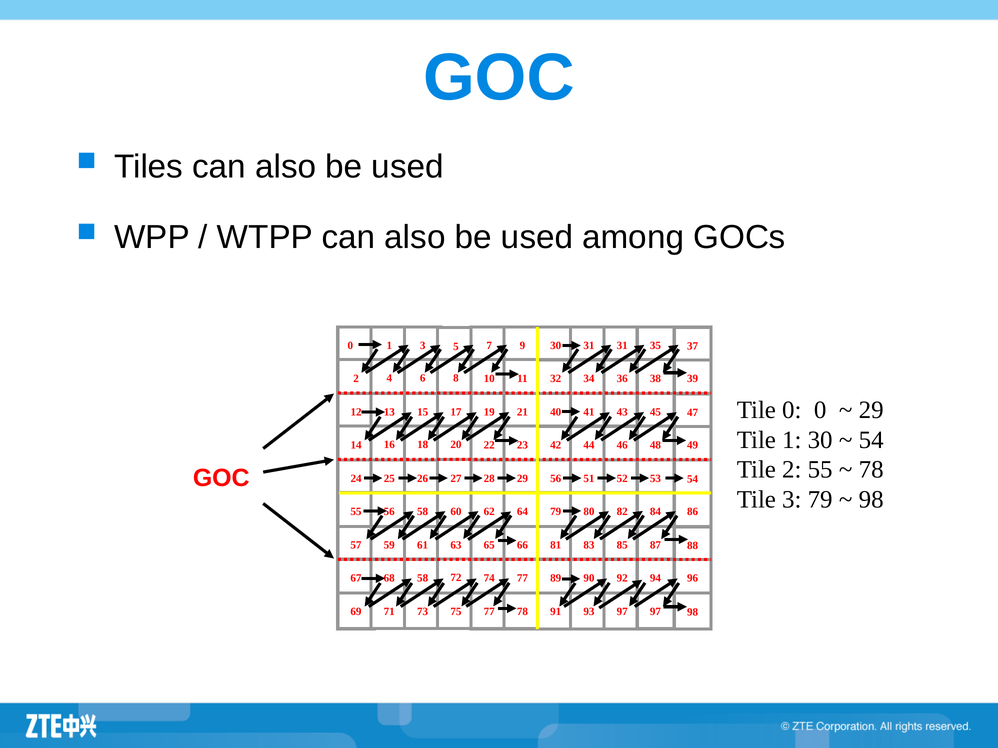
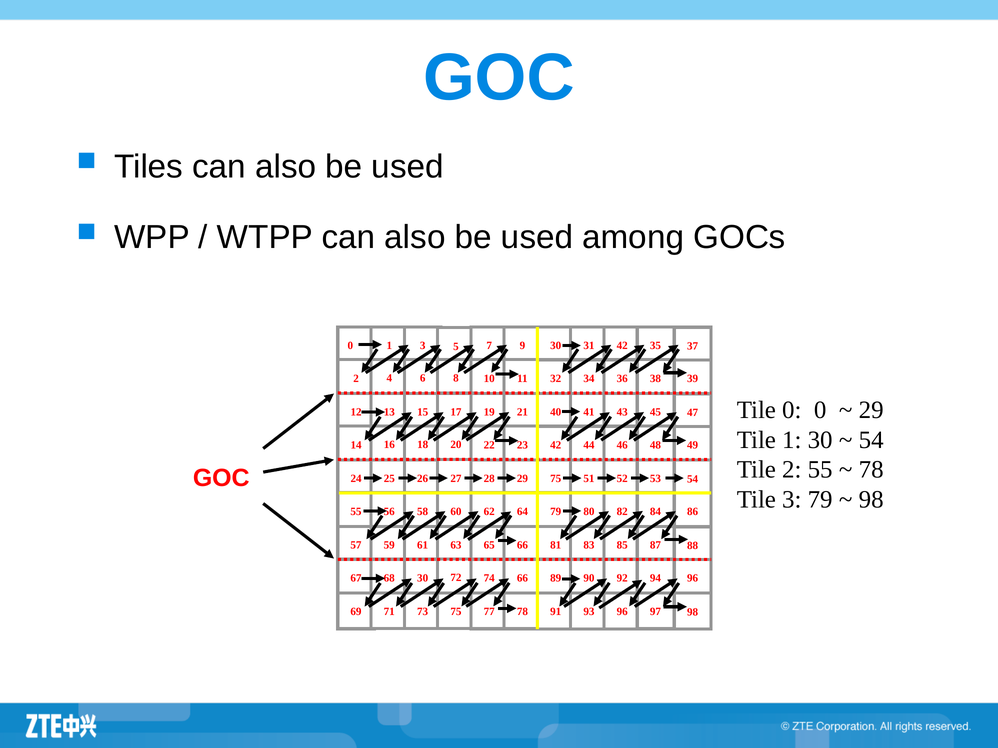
31 31: 31 -> 42 (622, 346)
29 56: 56 -> 75 (556, 479)
58: 58 -> 30 (423, 578)
74 77: 77 -> 66 (522, 578)
93 97: 97 -> 96 (622, 612)
